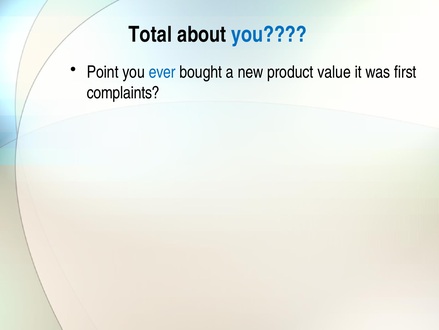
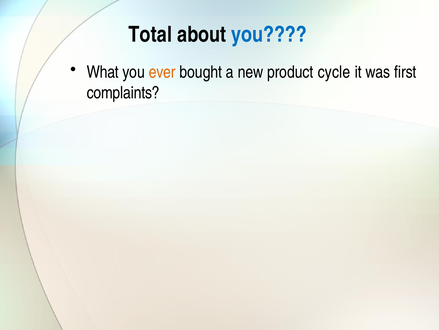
Point: Point -> What (103, 72)
ever colour: blue -> orange (162, 72)
value: value -> cycle (334, 72)
